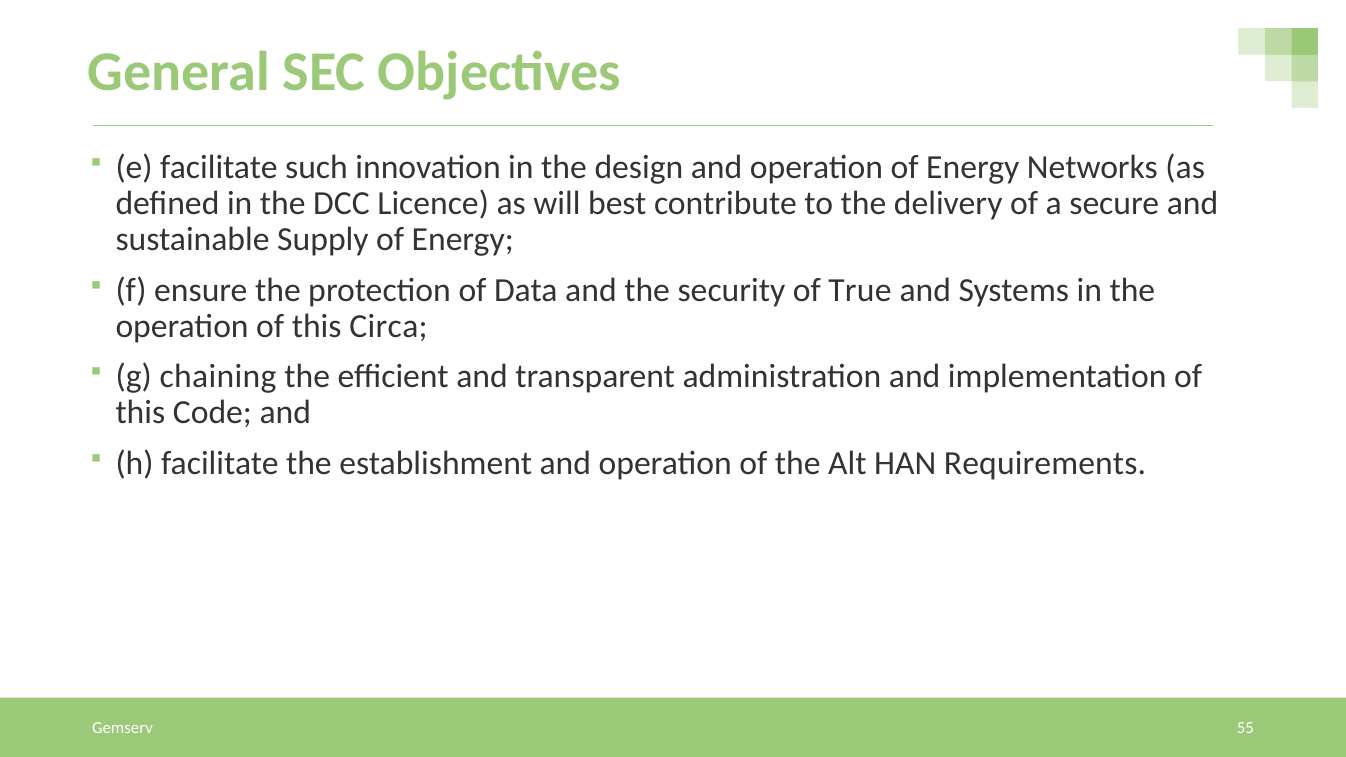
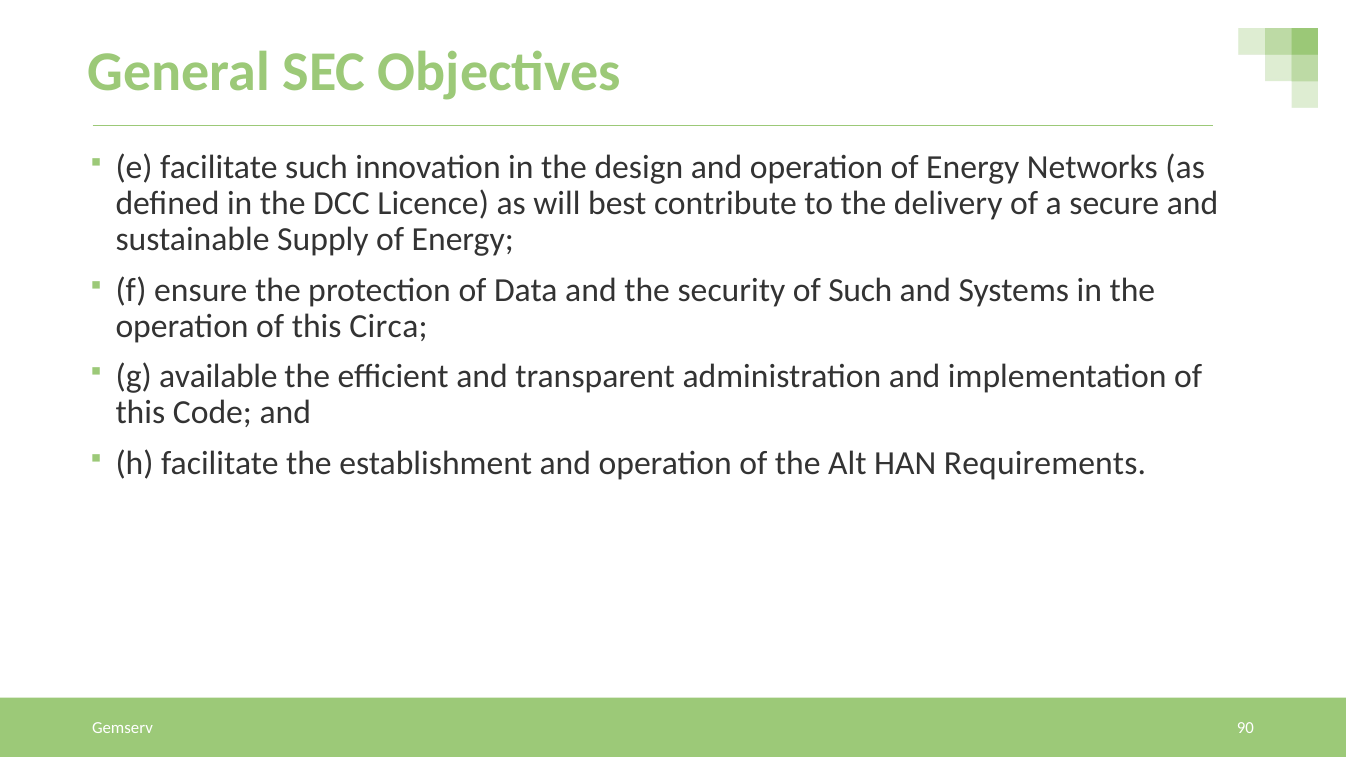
of True: True -> Such (860, 290)
chaining: chaining -> available (218, 377)
55: 55 -> 90 (1245, 728)
